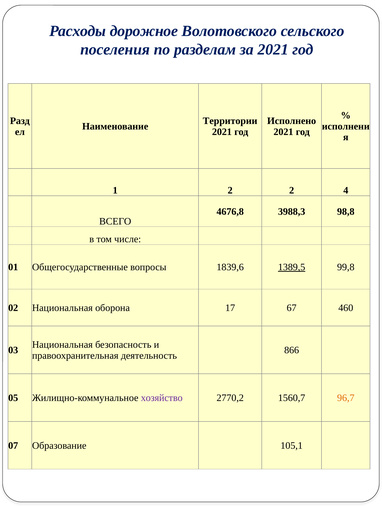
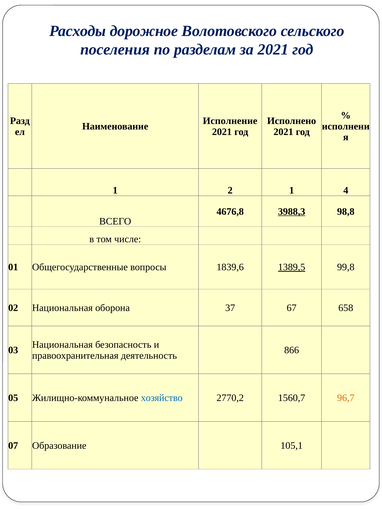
Территории: Территории -> Исполнение (230, 121)
2 2: 2 -> 1 (292, 191)
3988,3 underline: none -> present (292, 212)
17: 17 -> 37 (230, 308)
460: 460 -> 658 (346, 308)
хозяйство colour: purple -> blue (162, 398)
